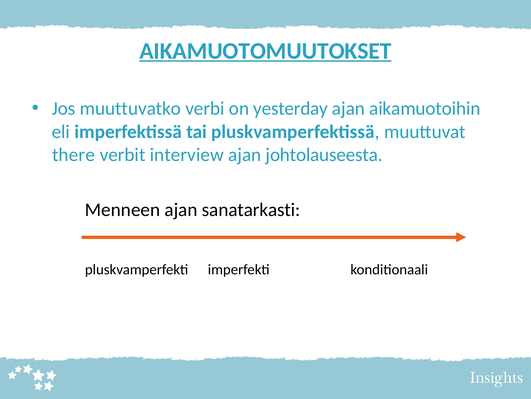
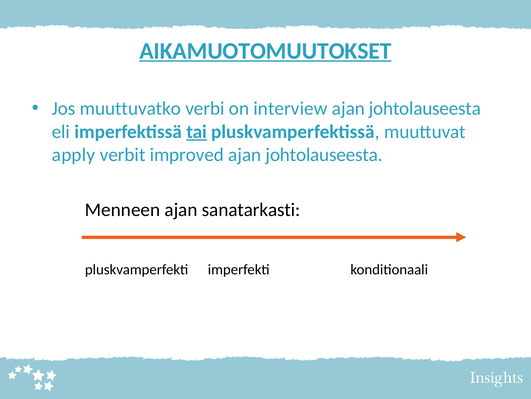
yesterday: yesterday -> interview (290, 108)
aikamuotoihin: aikamuotoihin -> johtolauseesta (425, 108)
tai underline: none -> present (197, 131)
there: there -> apply (74, 154)
interview: interview -> improved (187, 154)
